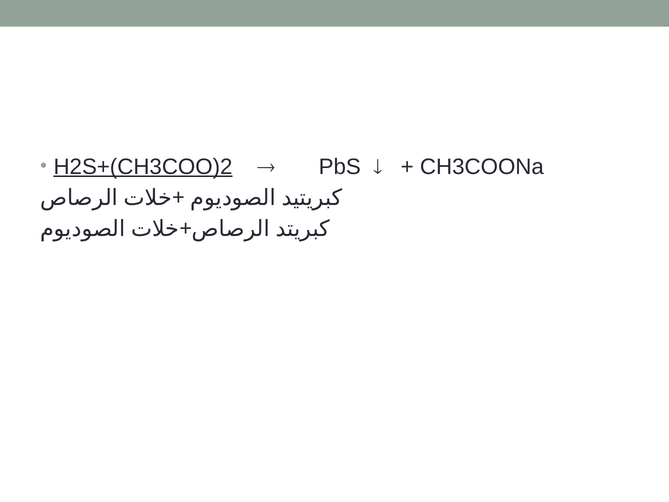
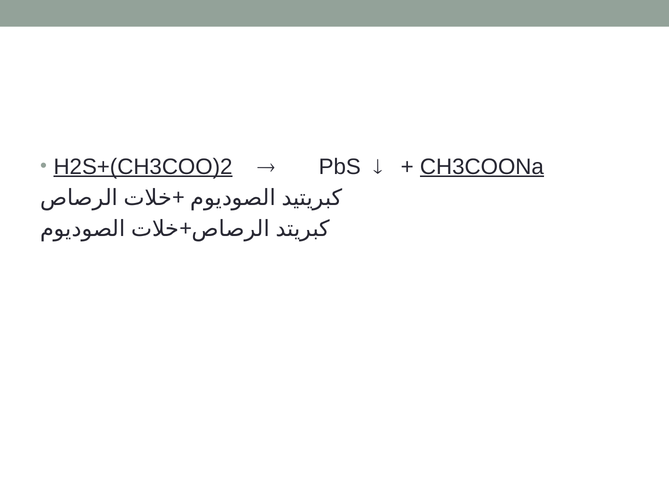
CH3COONa underline: none -> present (482, 167)
